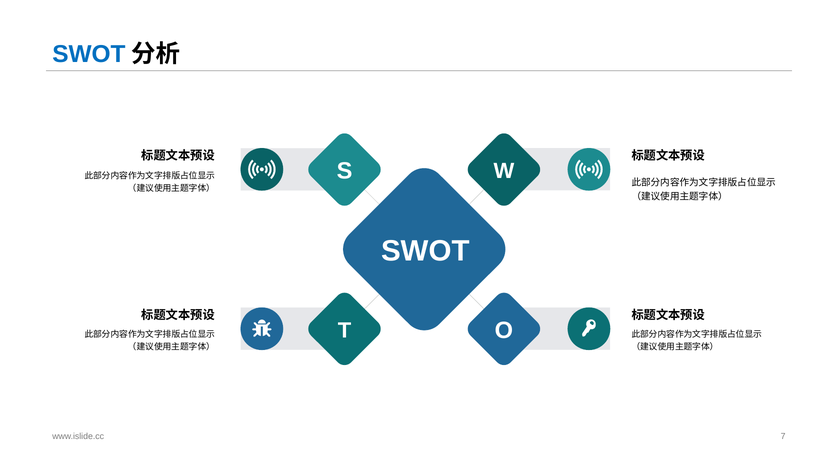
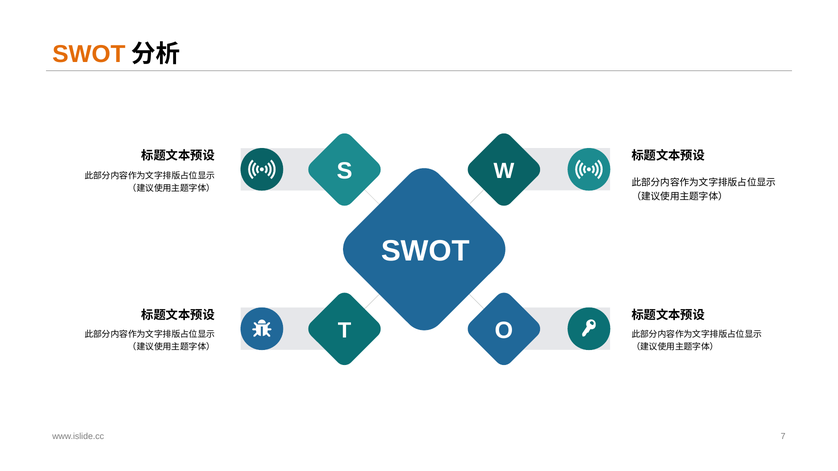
SWOT colour: blue -> orange (89, 54)
